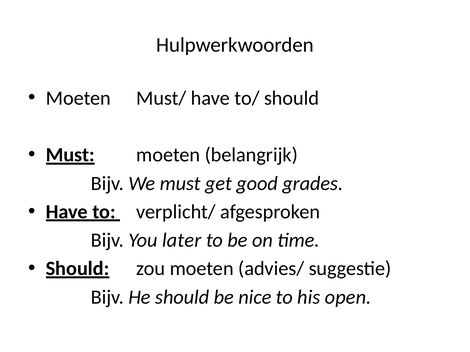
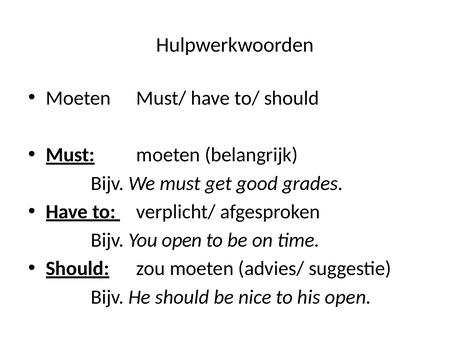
You later: later -> open (182, 241)
